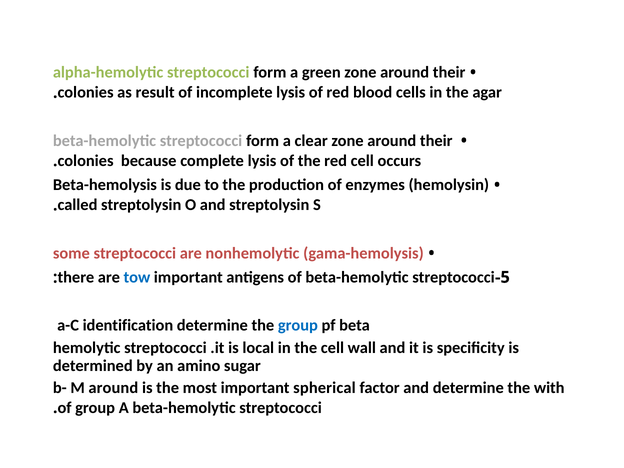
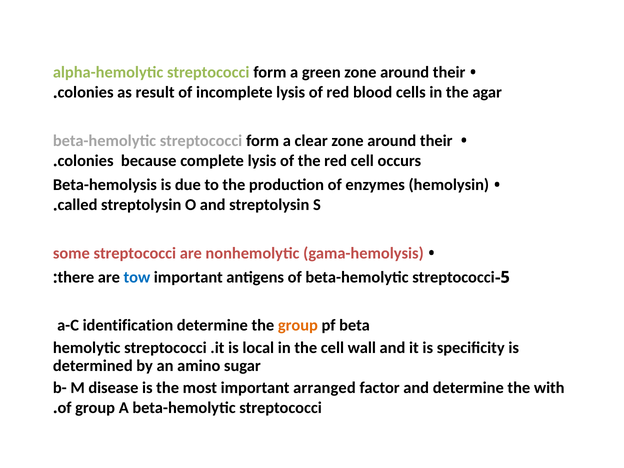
group colour: blue -> orange (298, 325)
M around: around -> disease (113, 388)
spherical: spherical -> arranged (324, 388)
